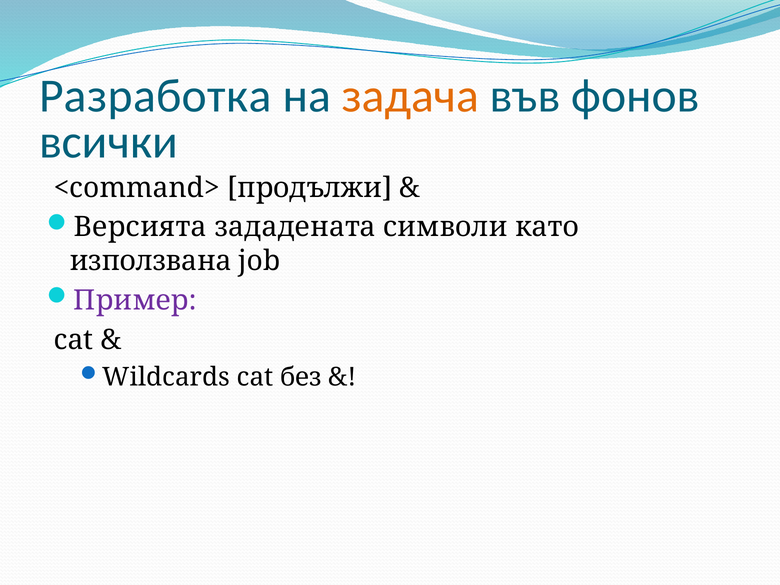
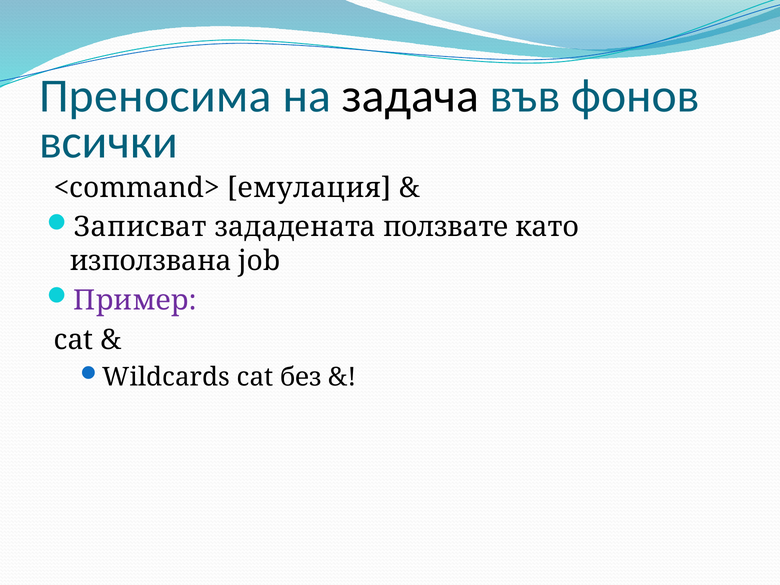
Разработка: Разработка -> Преносима (155, 96)
задача colour: orange -> black (410, 96)
продължи: продължи -> емулация (310, 188)
Версията: Версията -> Записват (140, 227)
символи: символи -> ползвате (446, 227)
